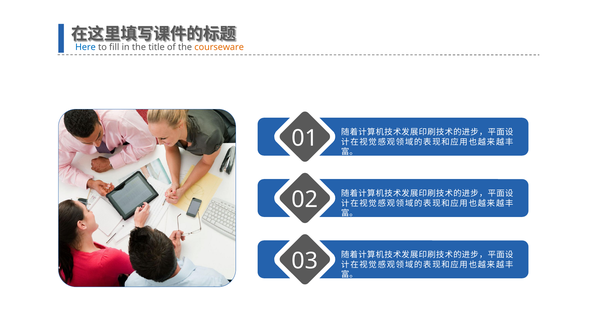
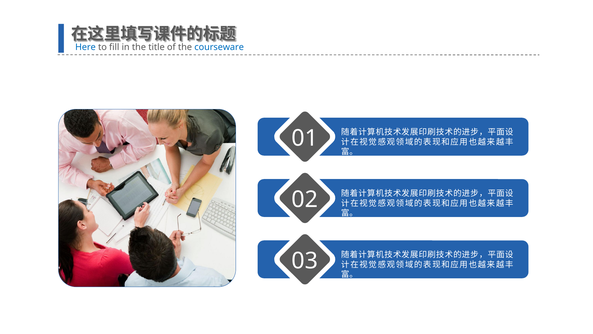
courseware colour: orange -> blue (219, 47)
